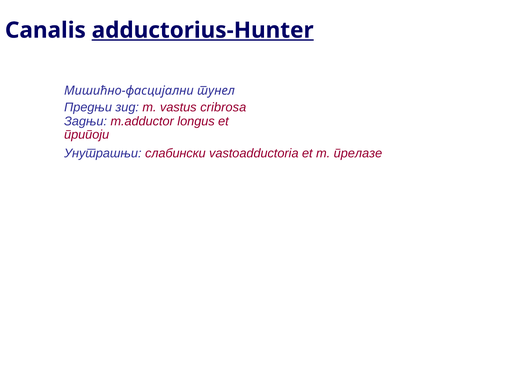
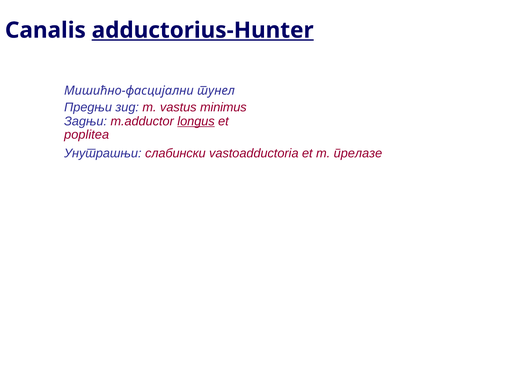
cribrosa: cribrosa -> minimus (223, 107)
longus underline: none -> present (196, 121)
припоји: припоји -> poplitea (87, 135)
